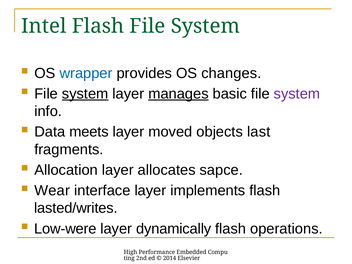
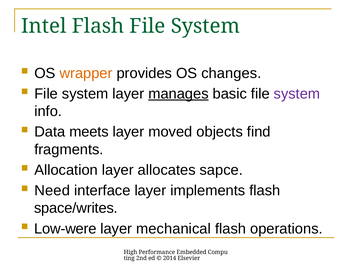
wrapper colour: blue -> orange (86, 73)
system underline: present -> none (85, 94)
last: last -> find (259, 132)
Wear: Wear -> Need (52, 191)
lasted/writes: lasted/writes -> space/writes (76, 208)
dynamically: dynamically -> mechanical (174, 229)
